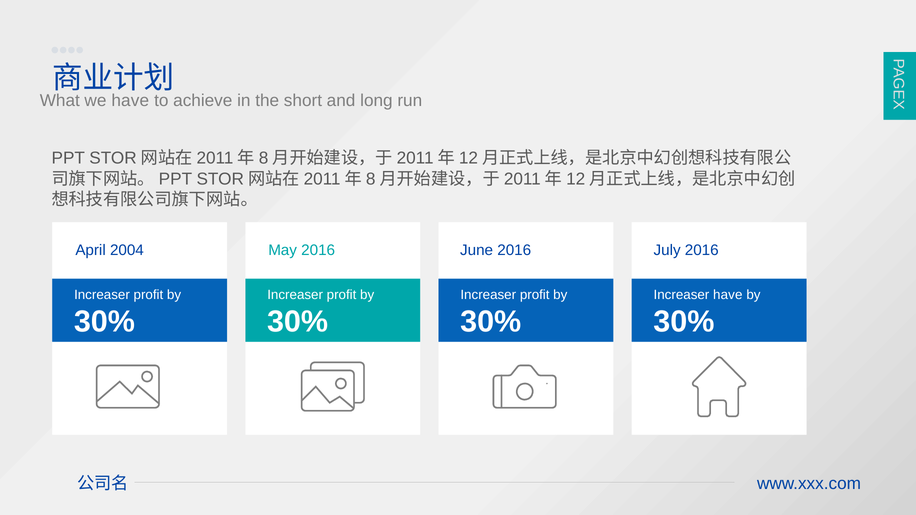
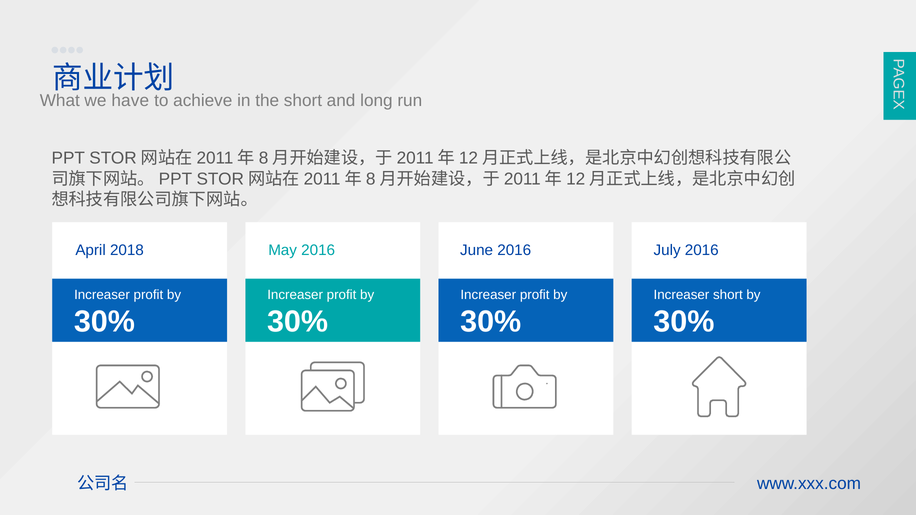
2004: 2004 -> 2018 (127, 250)
Increaser have: have -> short (728, 295)
